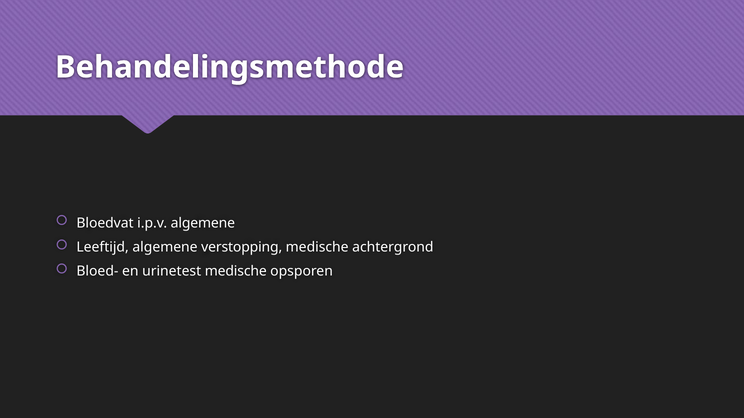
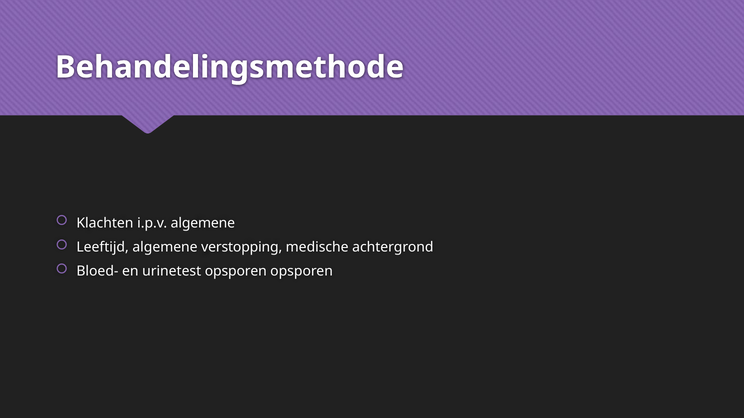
Bloedvat: Bloedvat -> Klachten (105, 223)
urinetest medische: medische -> opsporen (236, 272)
